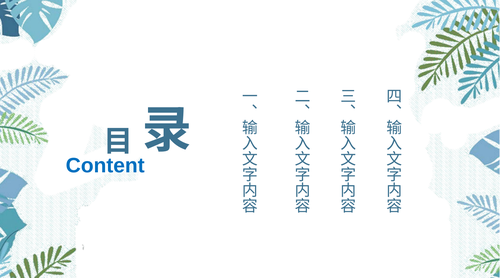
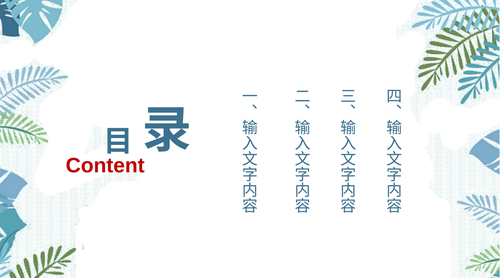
Content colour: blue -> red (105, 165)
